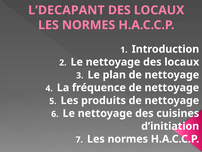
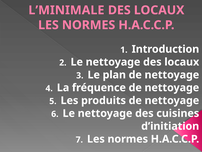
L’DECAPANT: L’DECAPANT -> L’MINIMALE (66, 10)
